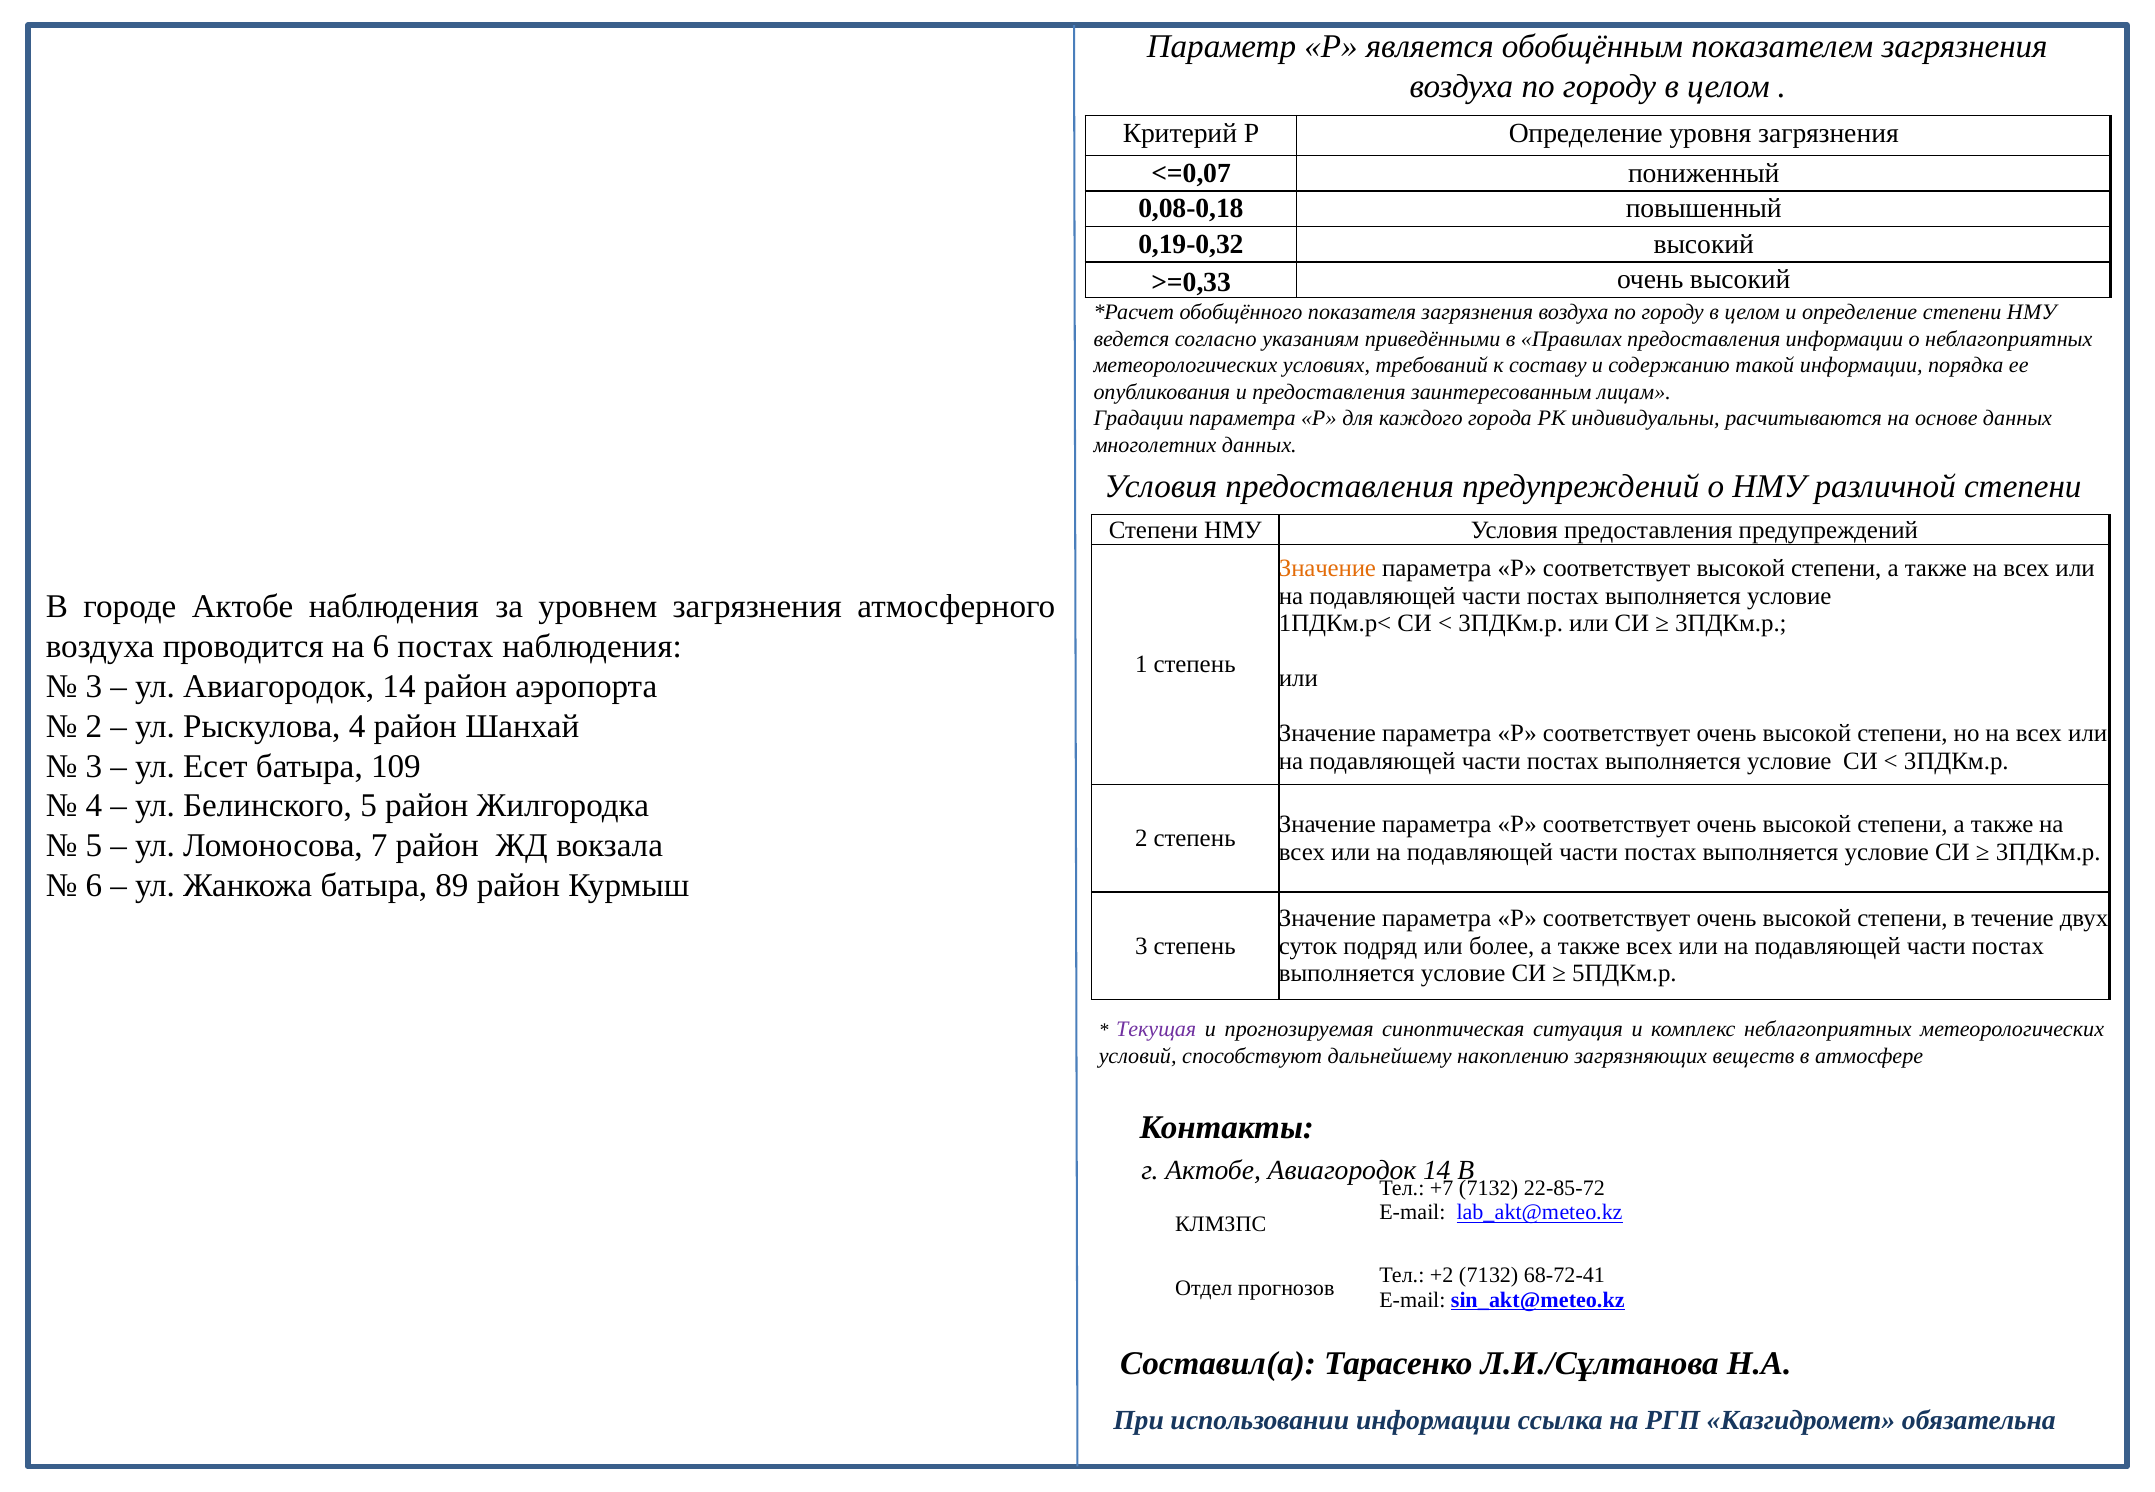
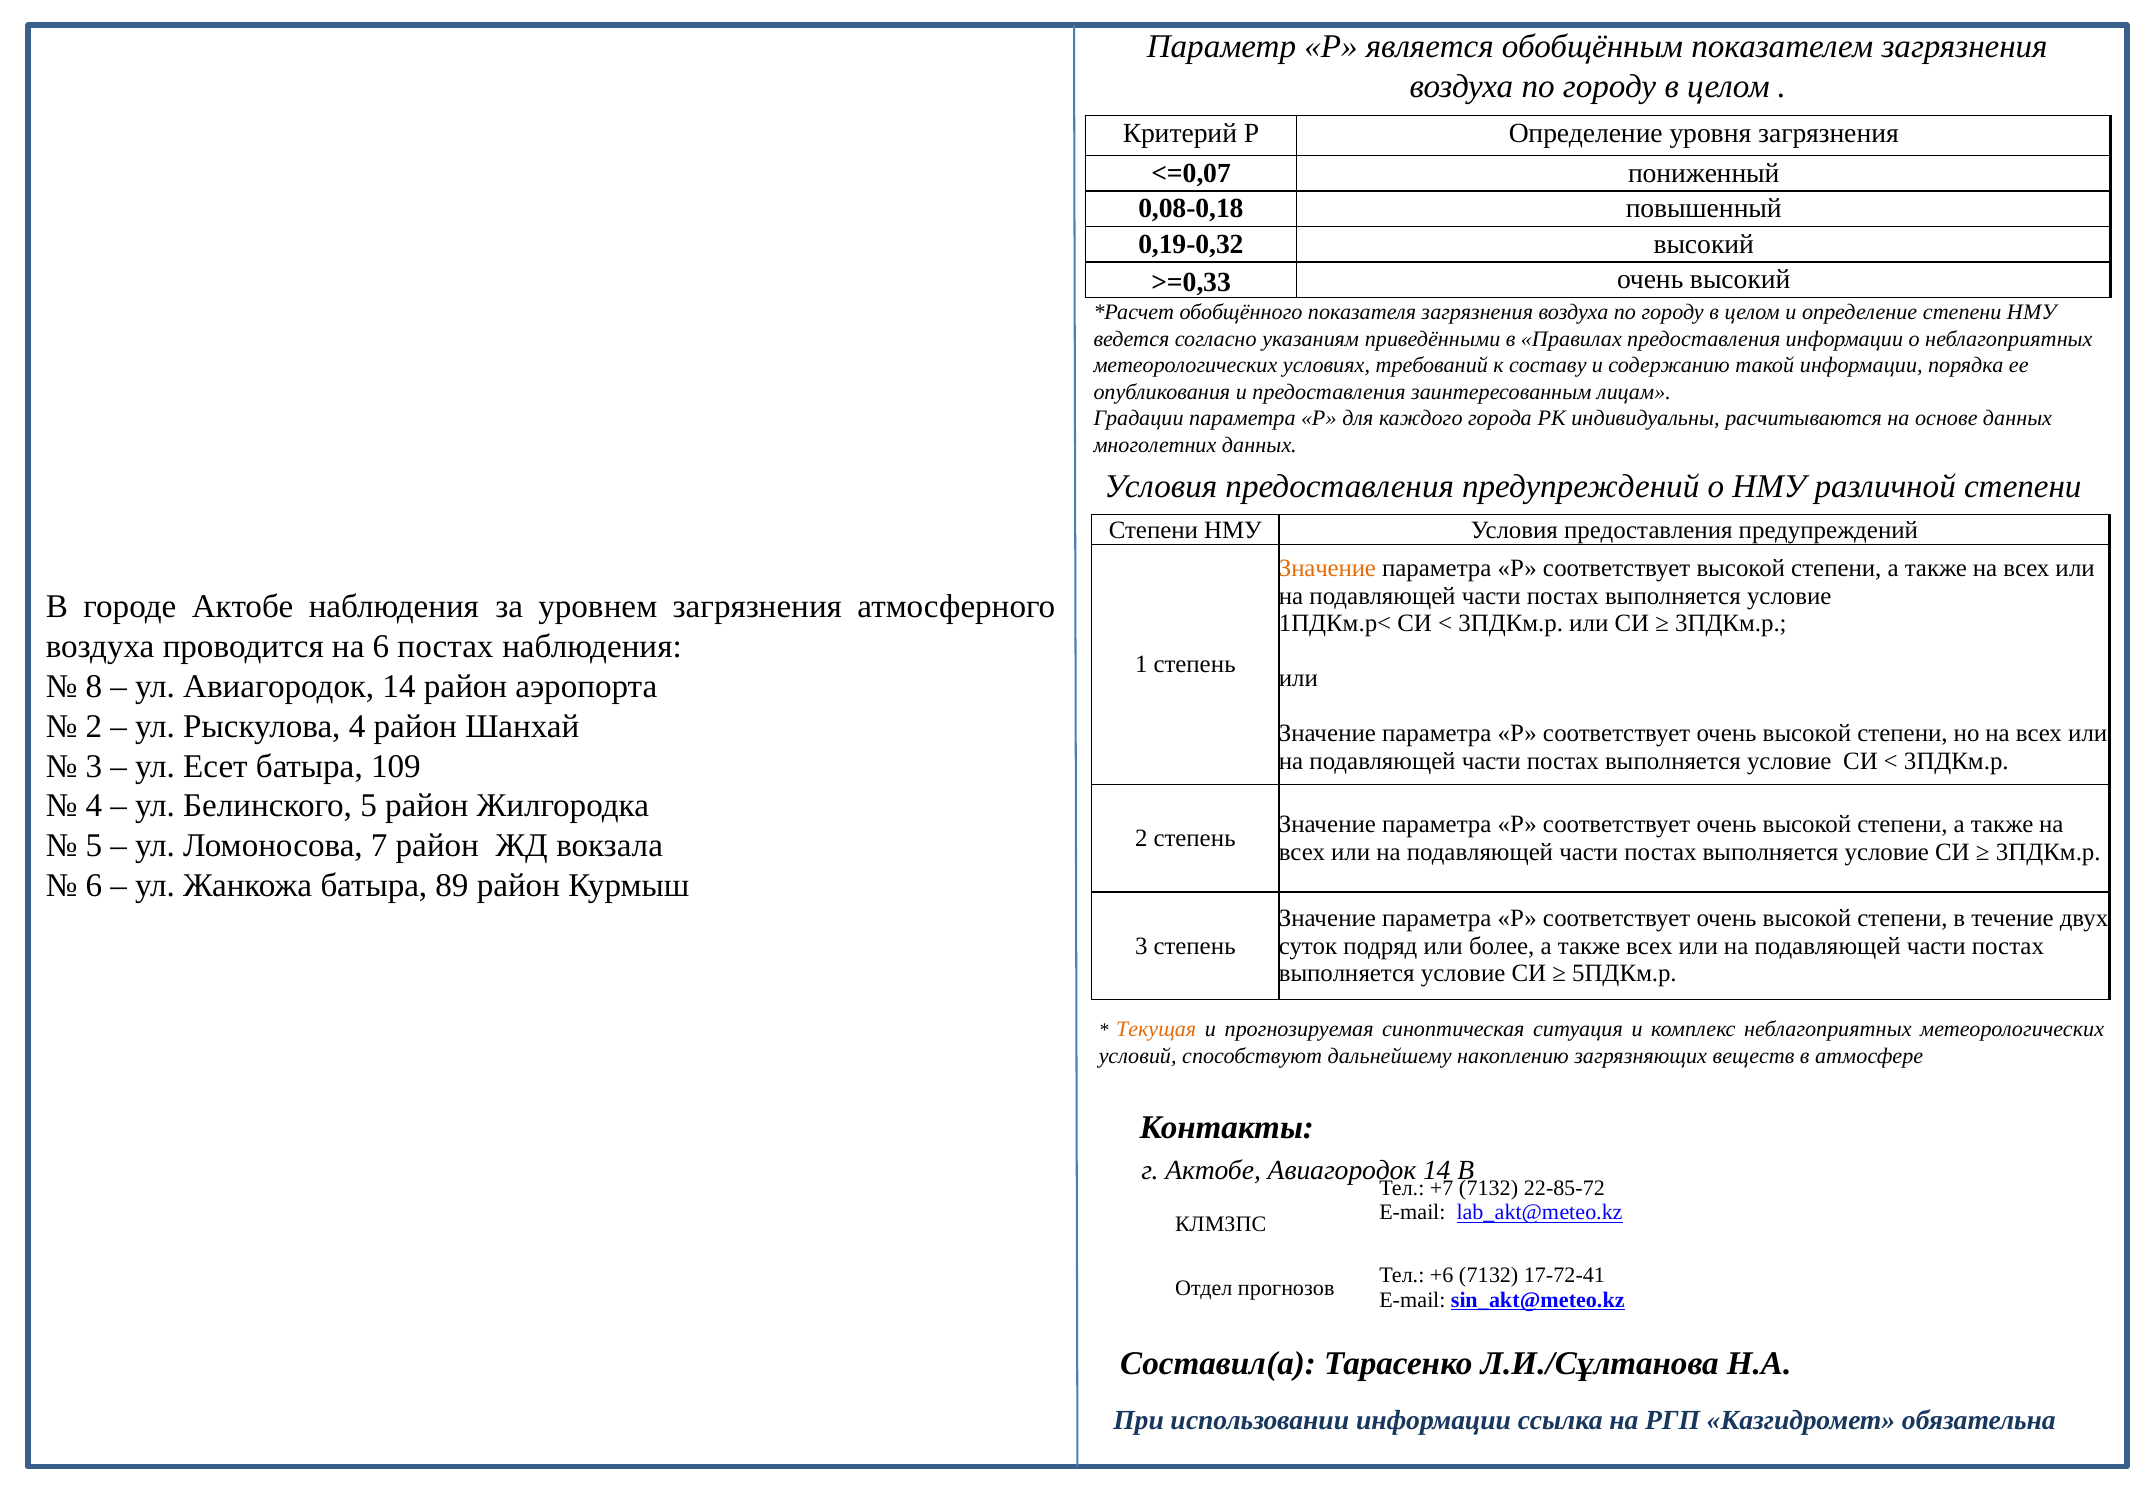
3: 3 -> 8 (94, 687)
Текущая colour: purple -> orange (1156, 1029)
+2: +2 -> +6 (1442, 1276)
68-72-41: 68-72-41 -> 17-72-41 (1564, 1276)
